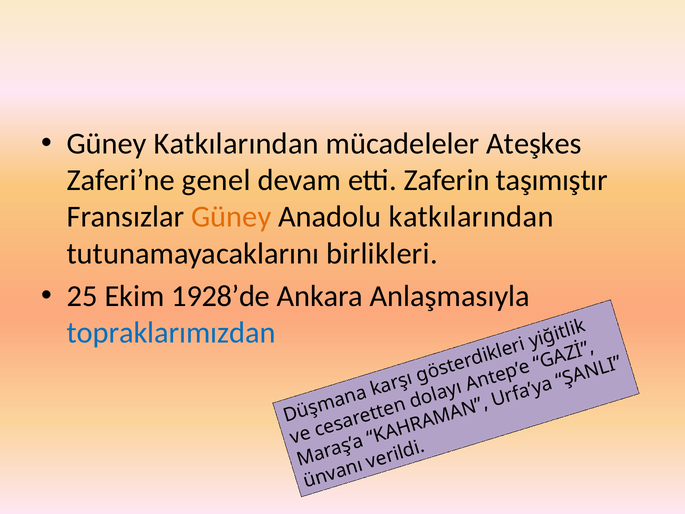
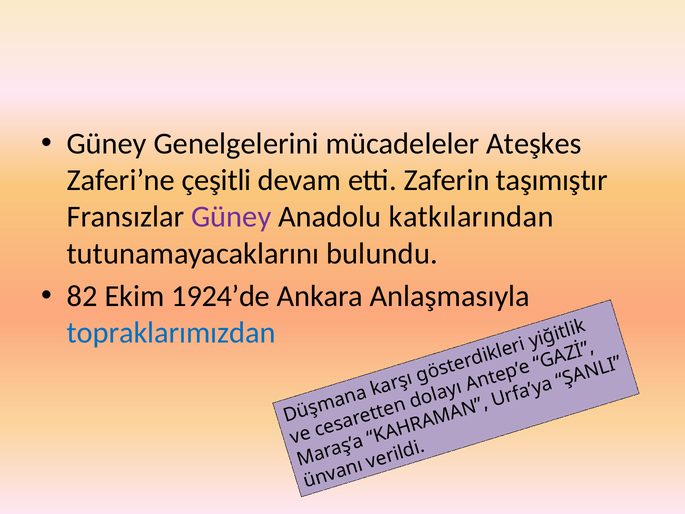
Güney Katkılarından: Katkılarından -> Genelgelerini (236, 144)
genel: genel -> çeşitli (217, 180)
Güney colour: orange -> purple (231, 217)
birlikleri: birlikleri -> bulundu (382, 253)
25: 25 -> 82 (82, 296)
1928’de: 1928’de -> 1924’de (221, 296)
